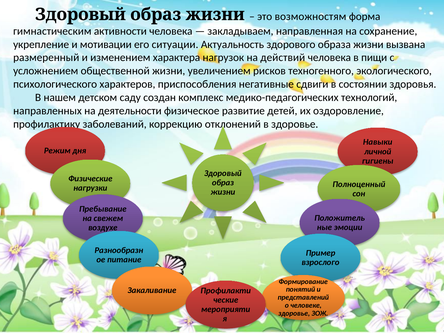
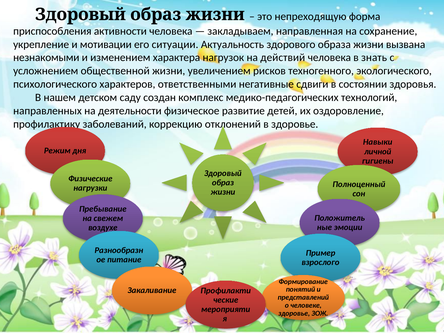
возможностям: возможностям -> непреходящую (311, 16)
гимнастическим: гимнастическим -> приспособления (52, 31)
размеренный: размеренный -> незнакомыми (46, 58)
пищи: пищи -> знать (374, 58)
приспособления: приспособления -> ответственными (197, 84)
